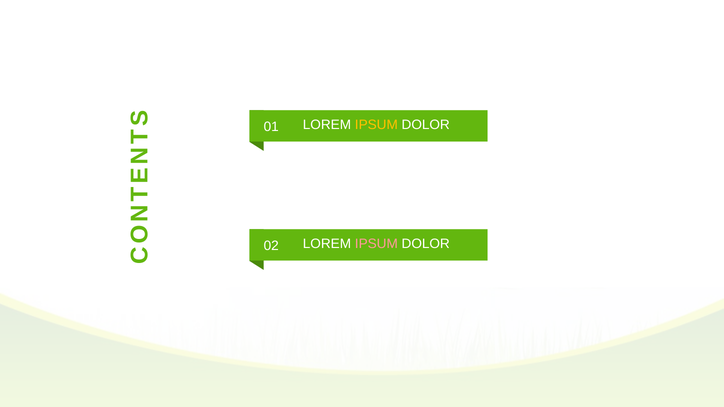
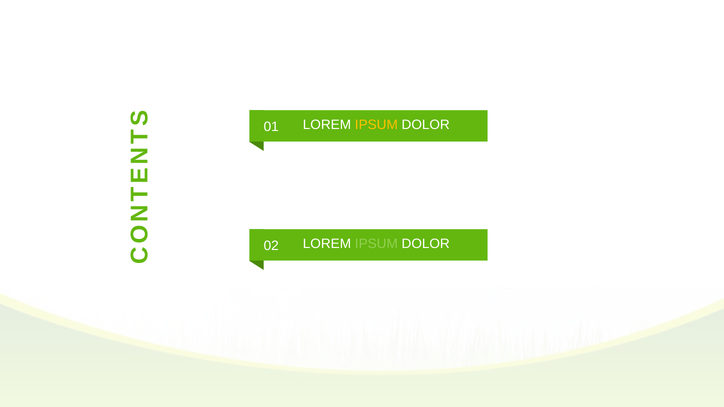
IPSUM colour: pink -> light green (376, 244)
